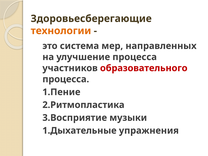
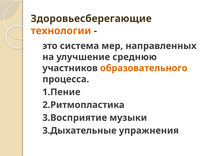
улучшение процесса: процесса -> среднюю (135, 57)
образовательного colour: red -> orange (144, 68)
1.Дыхательные: 1.Дыхательные -> 3.Дыхательные (79, 131)
